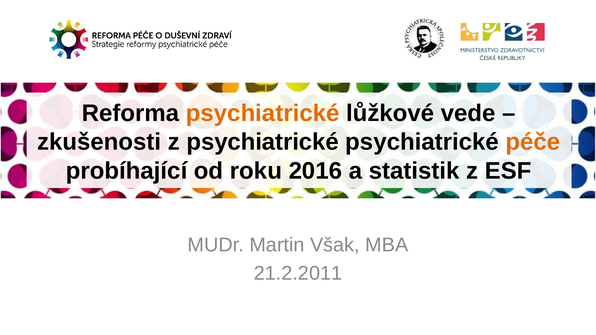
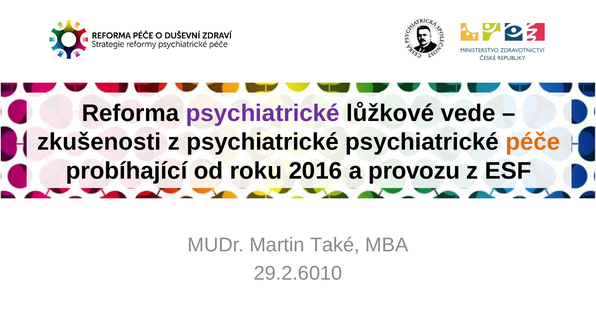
psychiatrické colour: orange -> purple (263, 113)
statistik: statistik -> provozu (414, 171)
Však: Však -> Také (335, 245)
21.2.2011: 21.2.2011 -> 29.2.6010 (298, 274)
